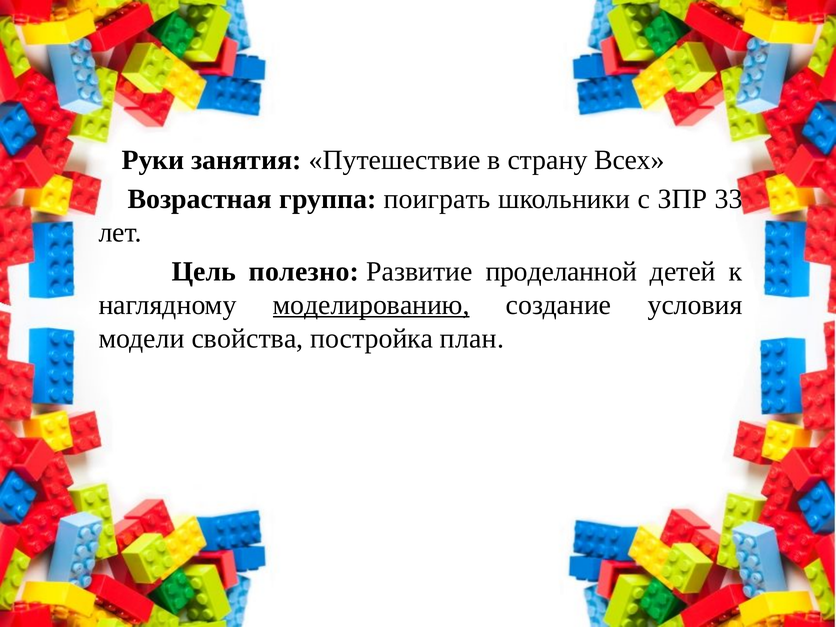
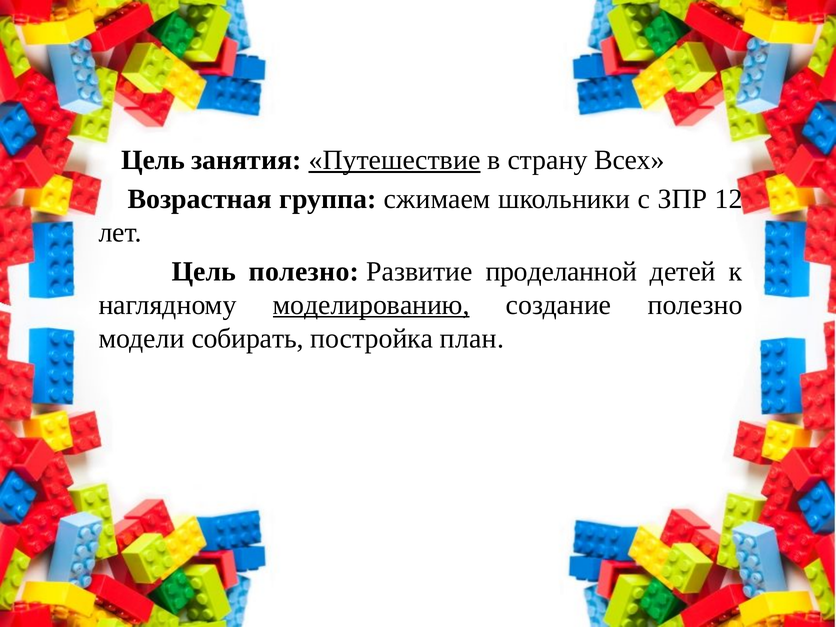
Руки: Руки -> Цель (153, 160)
Путешествие underline: none -> present (394, 160)
поиграть: поиграть -> сжимаем (437, 199)
33: 33 -> 12 (729, 199)
создание условия: условия -> полезно (695, 305)
свойства: свойства -> собирать (248, 338)
